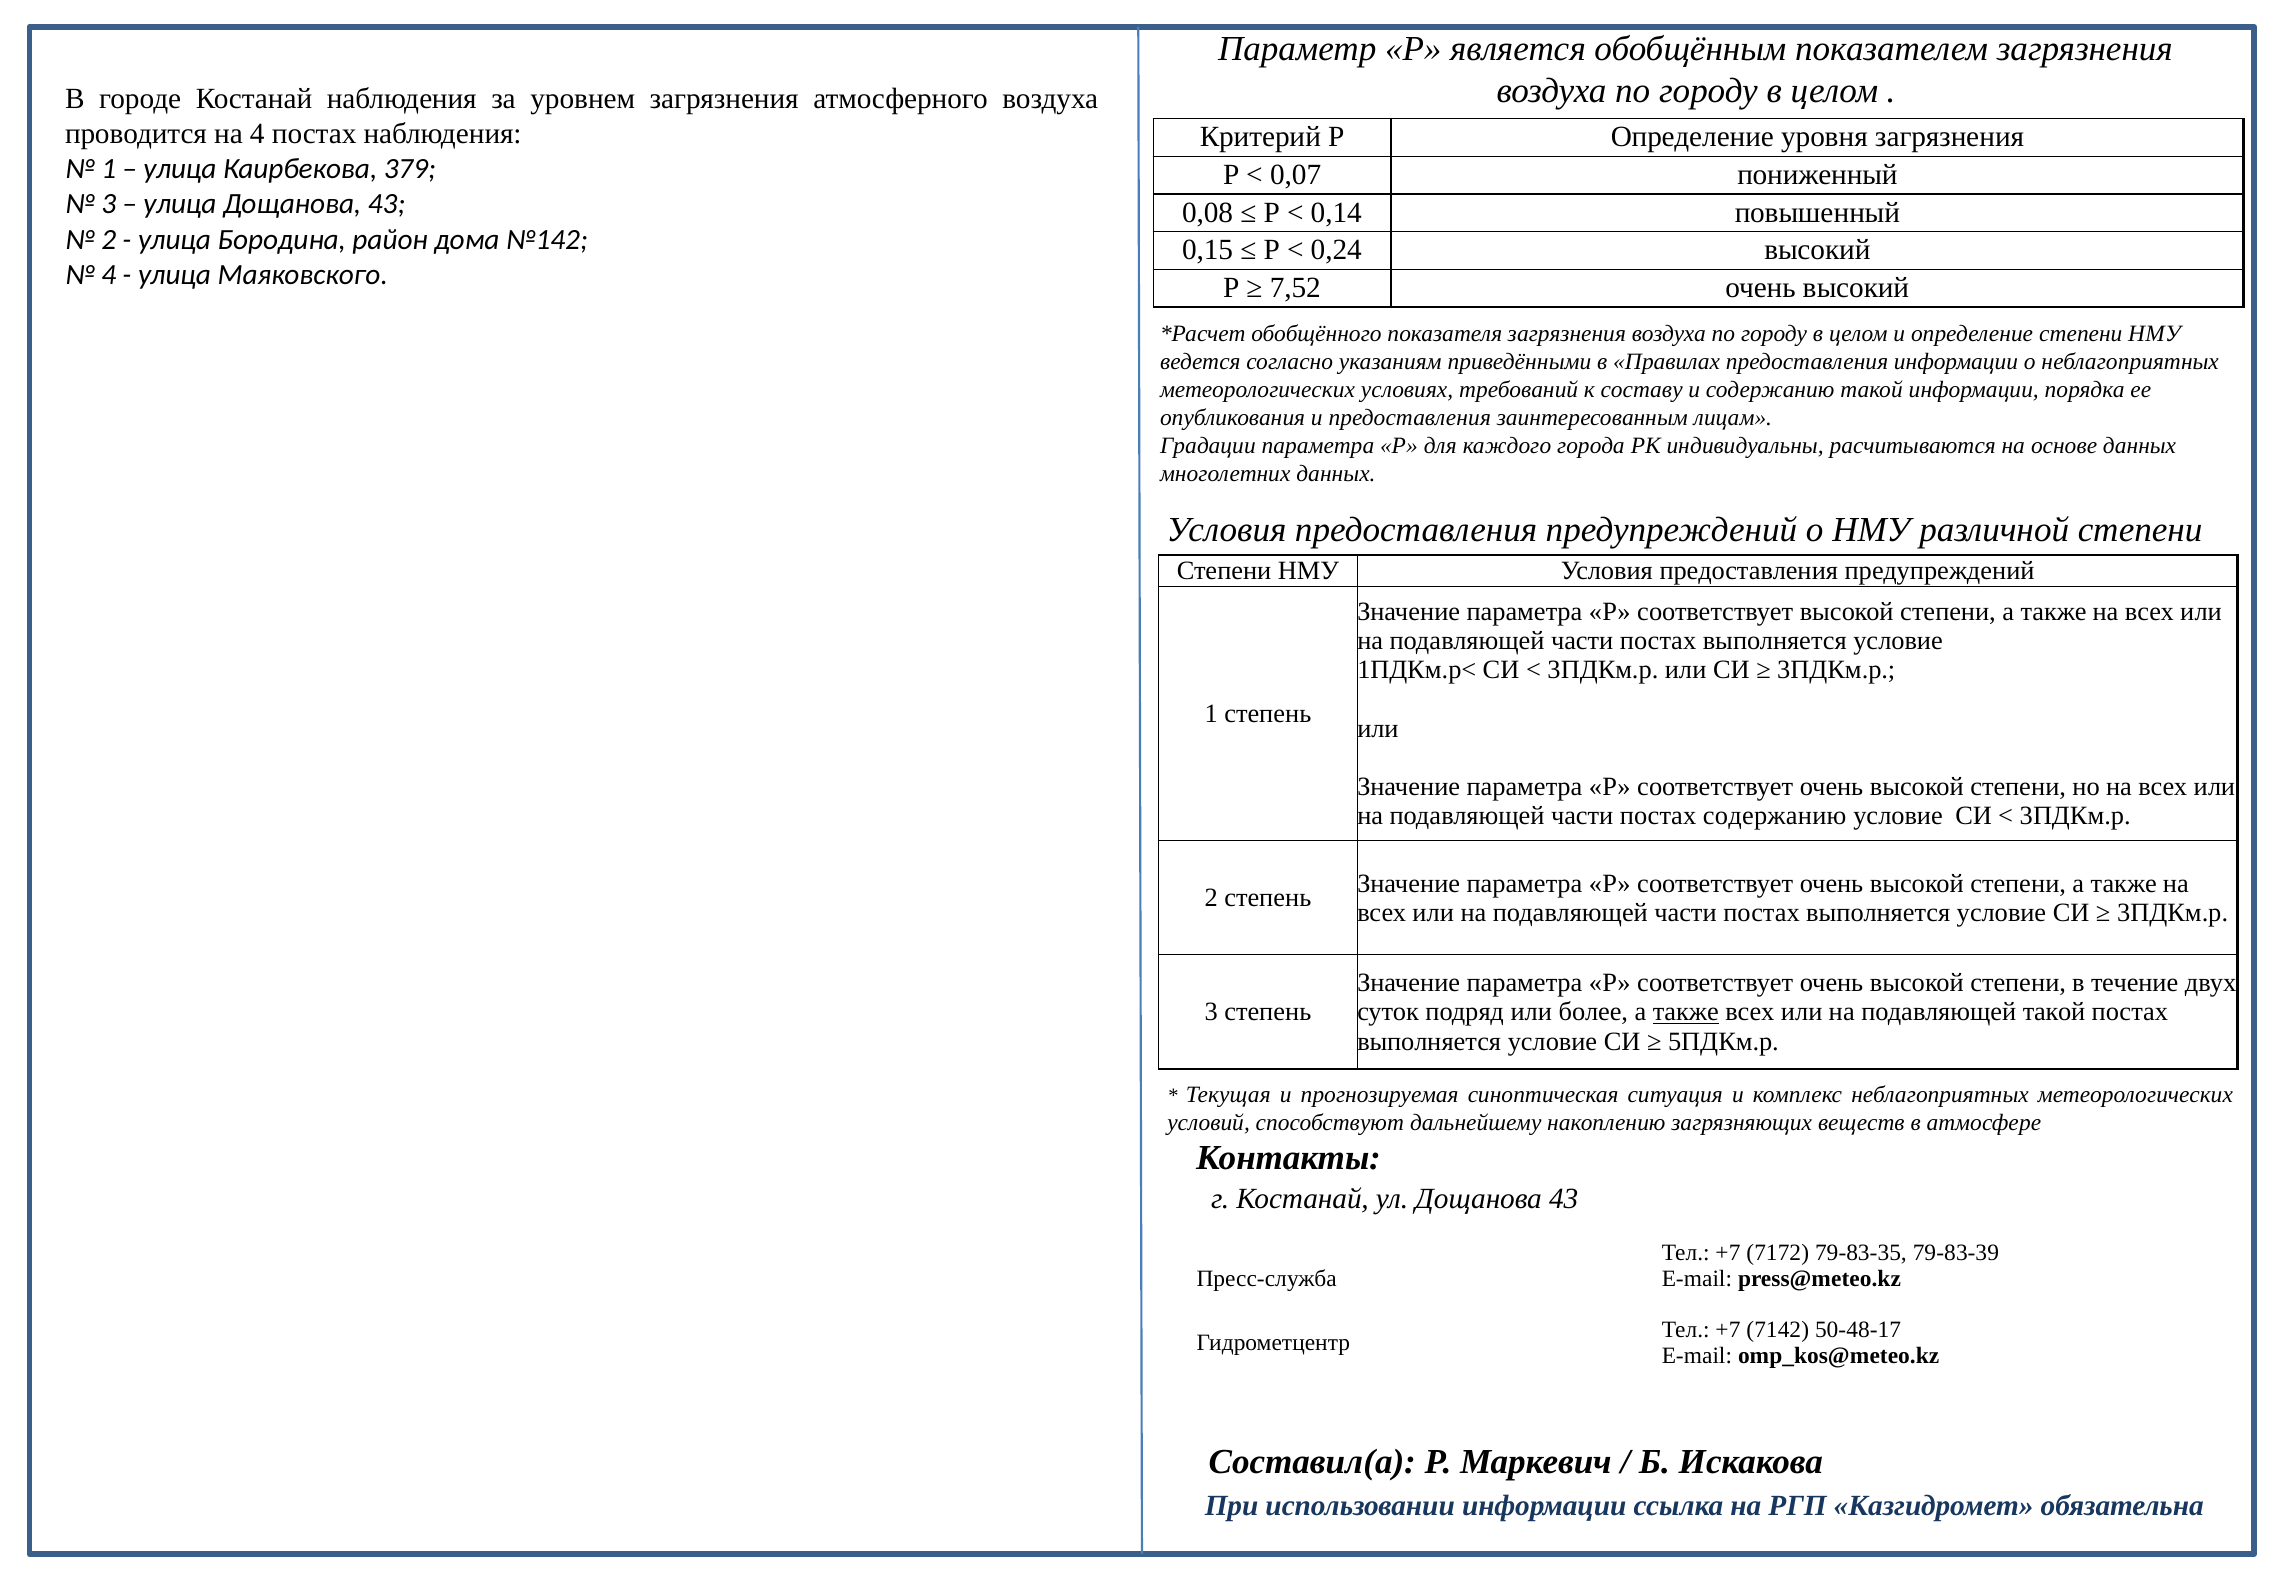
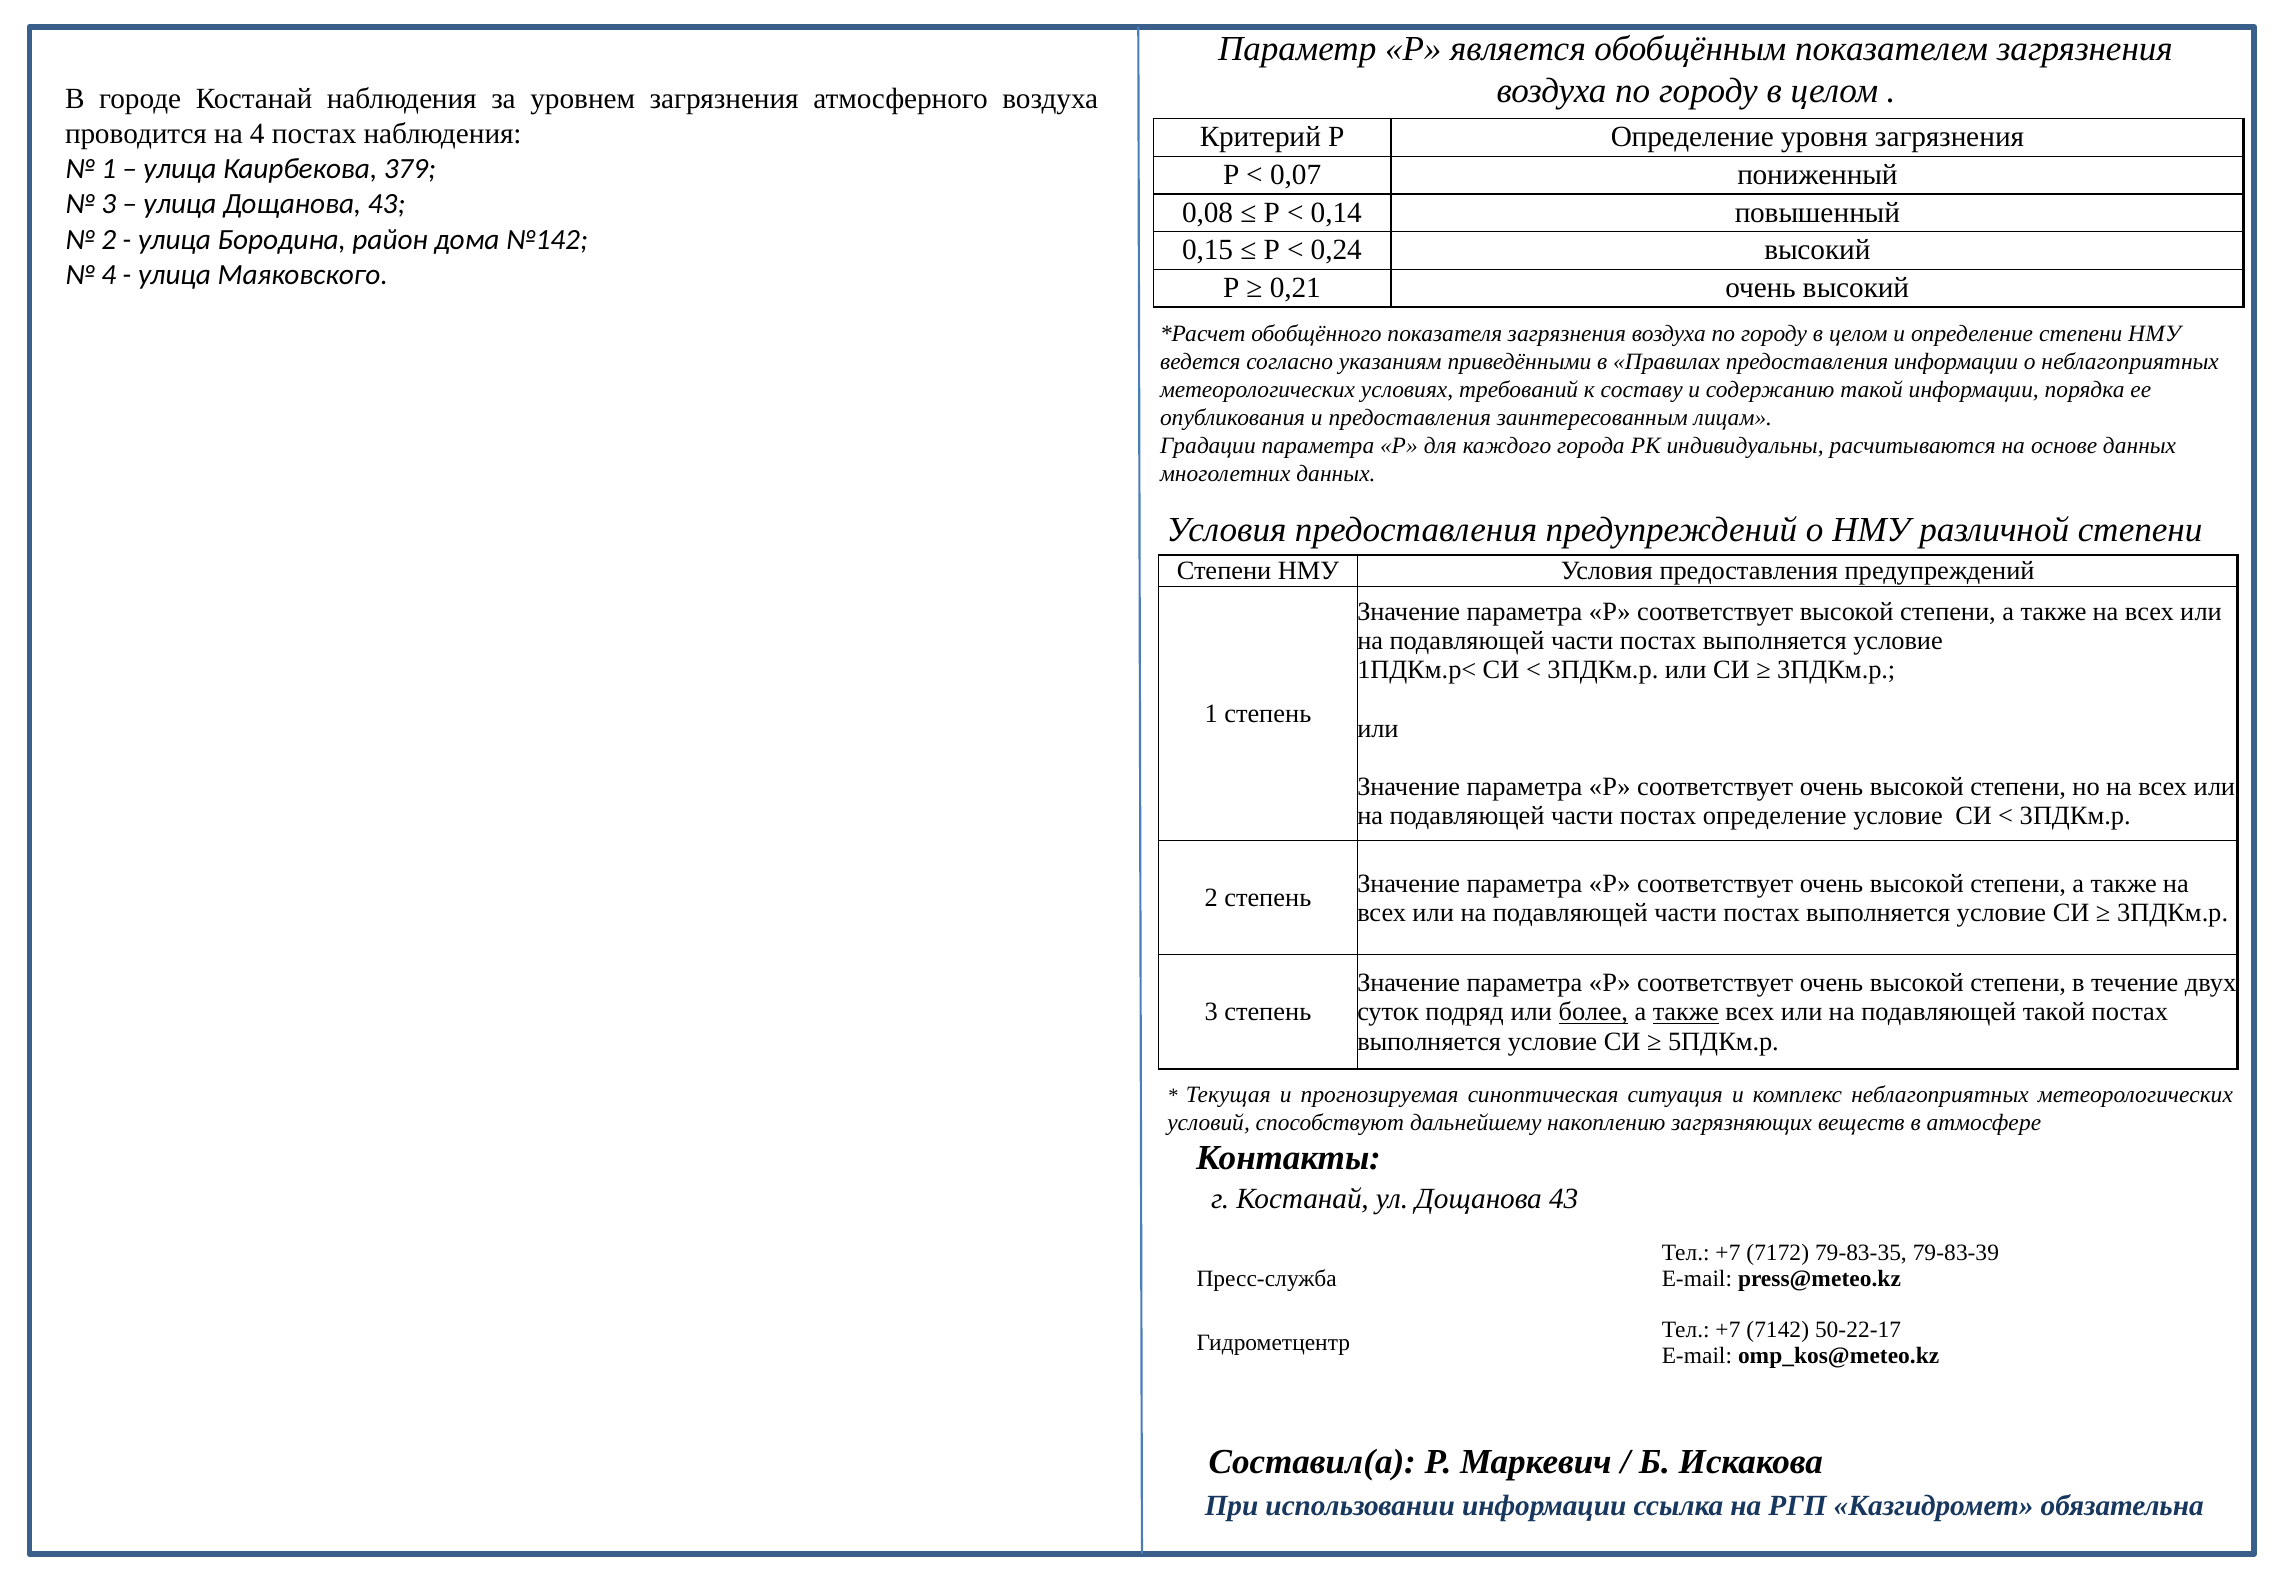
7,52: 7,52 -> 0,21 (1295, 288)
постах содержанию: содержанию -> определение (1775, 816)
более underline: none -> present (1593, 1012)
50-48-17: 50-48-17 -> 50-22-17 (1858, 1330)
